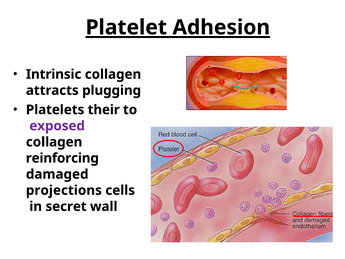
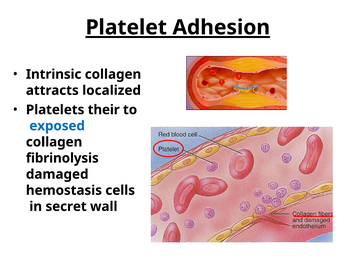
plugging: plugging -> localized (112, 90)
exposed colour: purple -> blue (57, 126)
reinforcing: reinforcing -> fibrinolysis (62, 158)
projections: projections -> hemostasis (64, 190)
